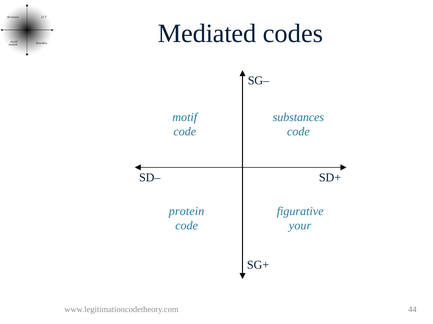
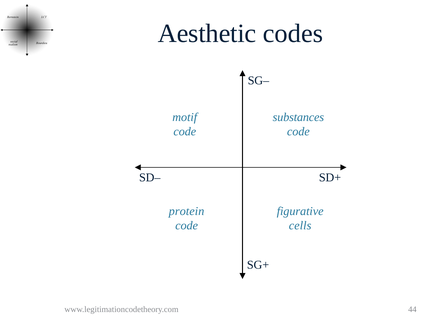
Mediated: Mediated -> Aesthetic (207, 34)
your: your -> cells (300, 226)
